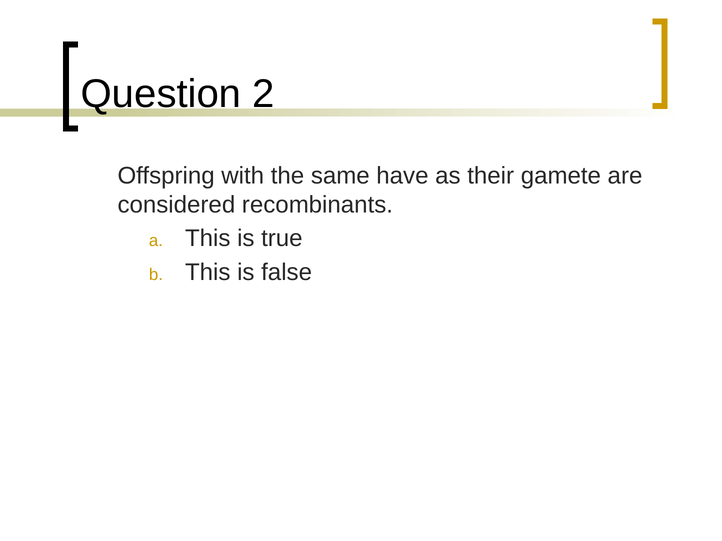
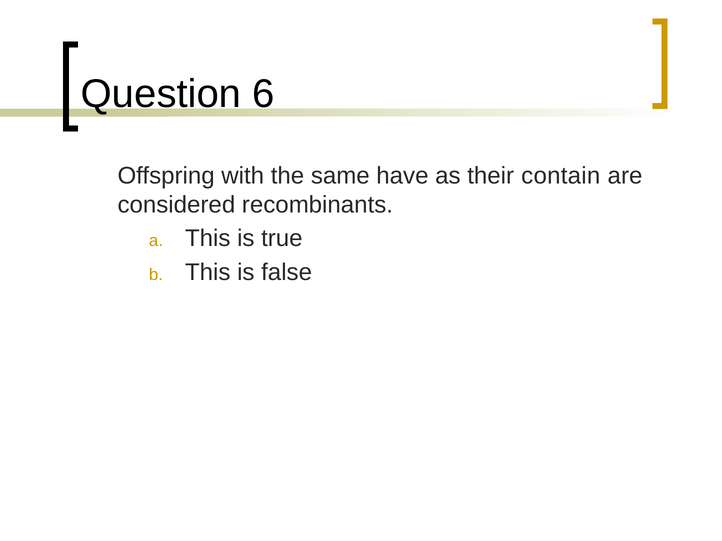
2: 2 -> 6 (263, 94)
gamete: gamete -> contain (561, 176)
